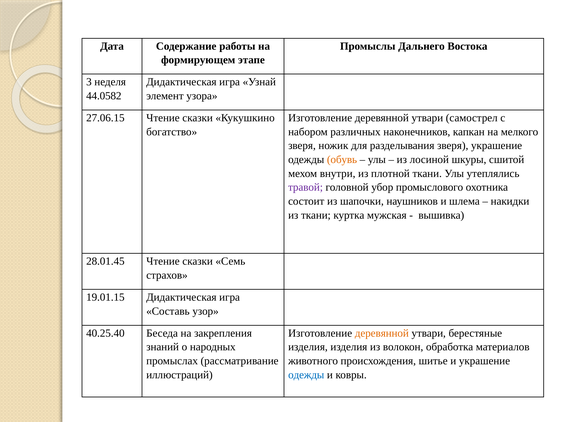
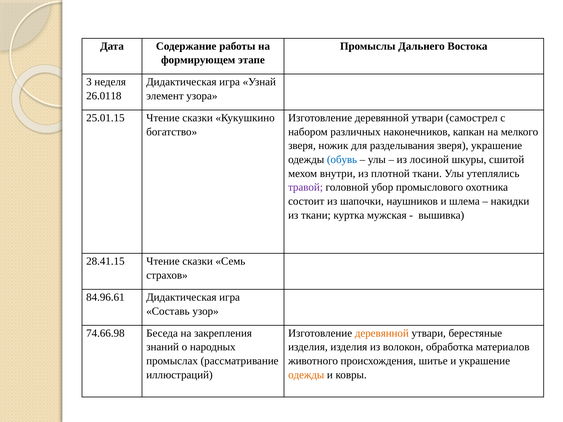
44.0582: 44.0582 -> 26.0118 (104, 96)
27.06.15: 27.06.15 -> 25.01.15 (105, 118)
обувь colour: orange -> blue (342, 160)
28.01.45: 28.01.45 -> 28.41.15 (105, 262)
19.01.15: 19.01.15 -> 84.96.61 (105, 297)
40.25.40: 40.25.40 -> 74.66.98 (105, 333)
одежды colour: blue -> orange (306, 375)
